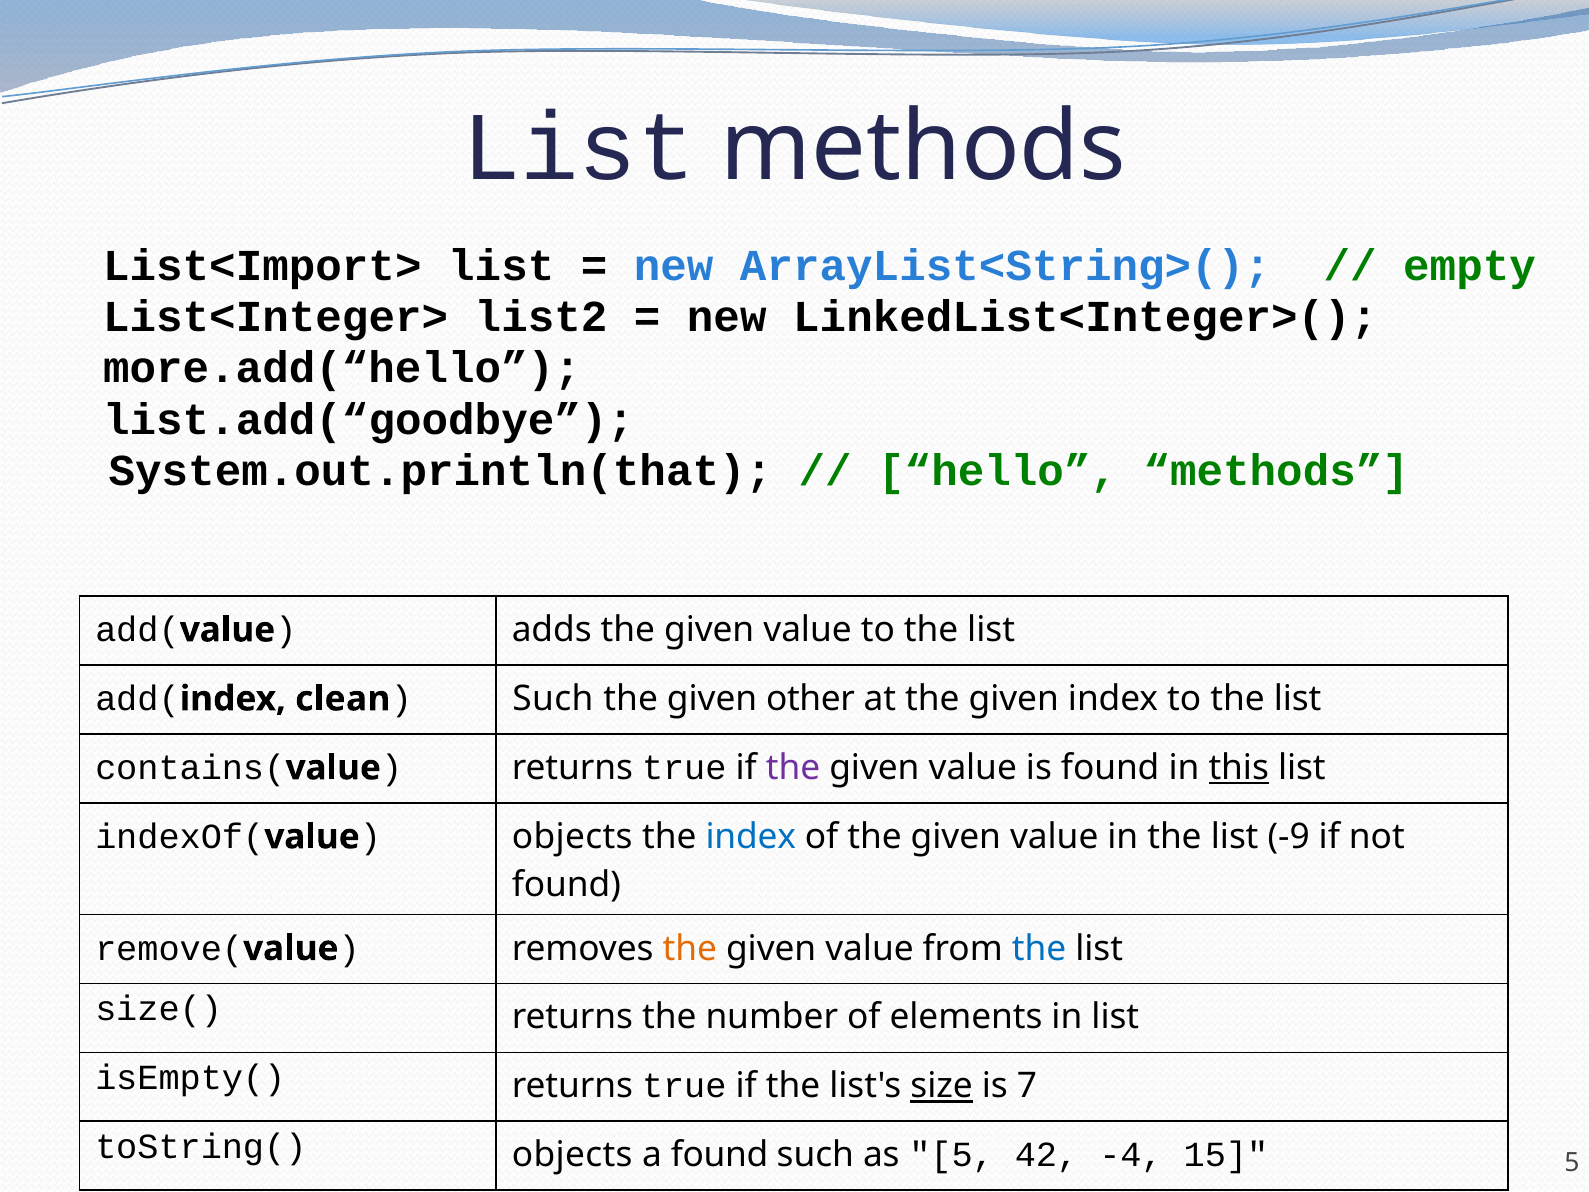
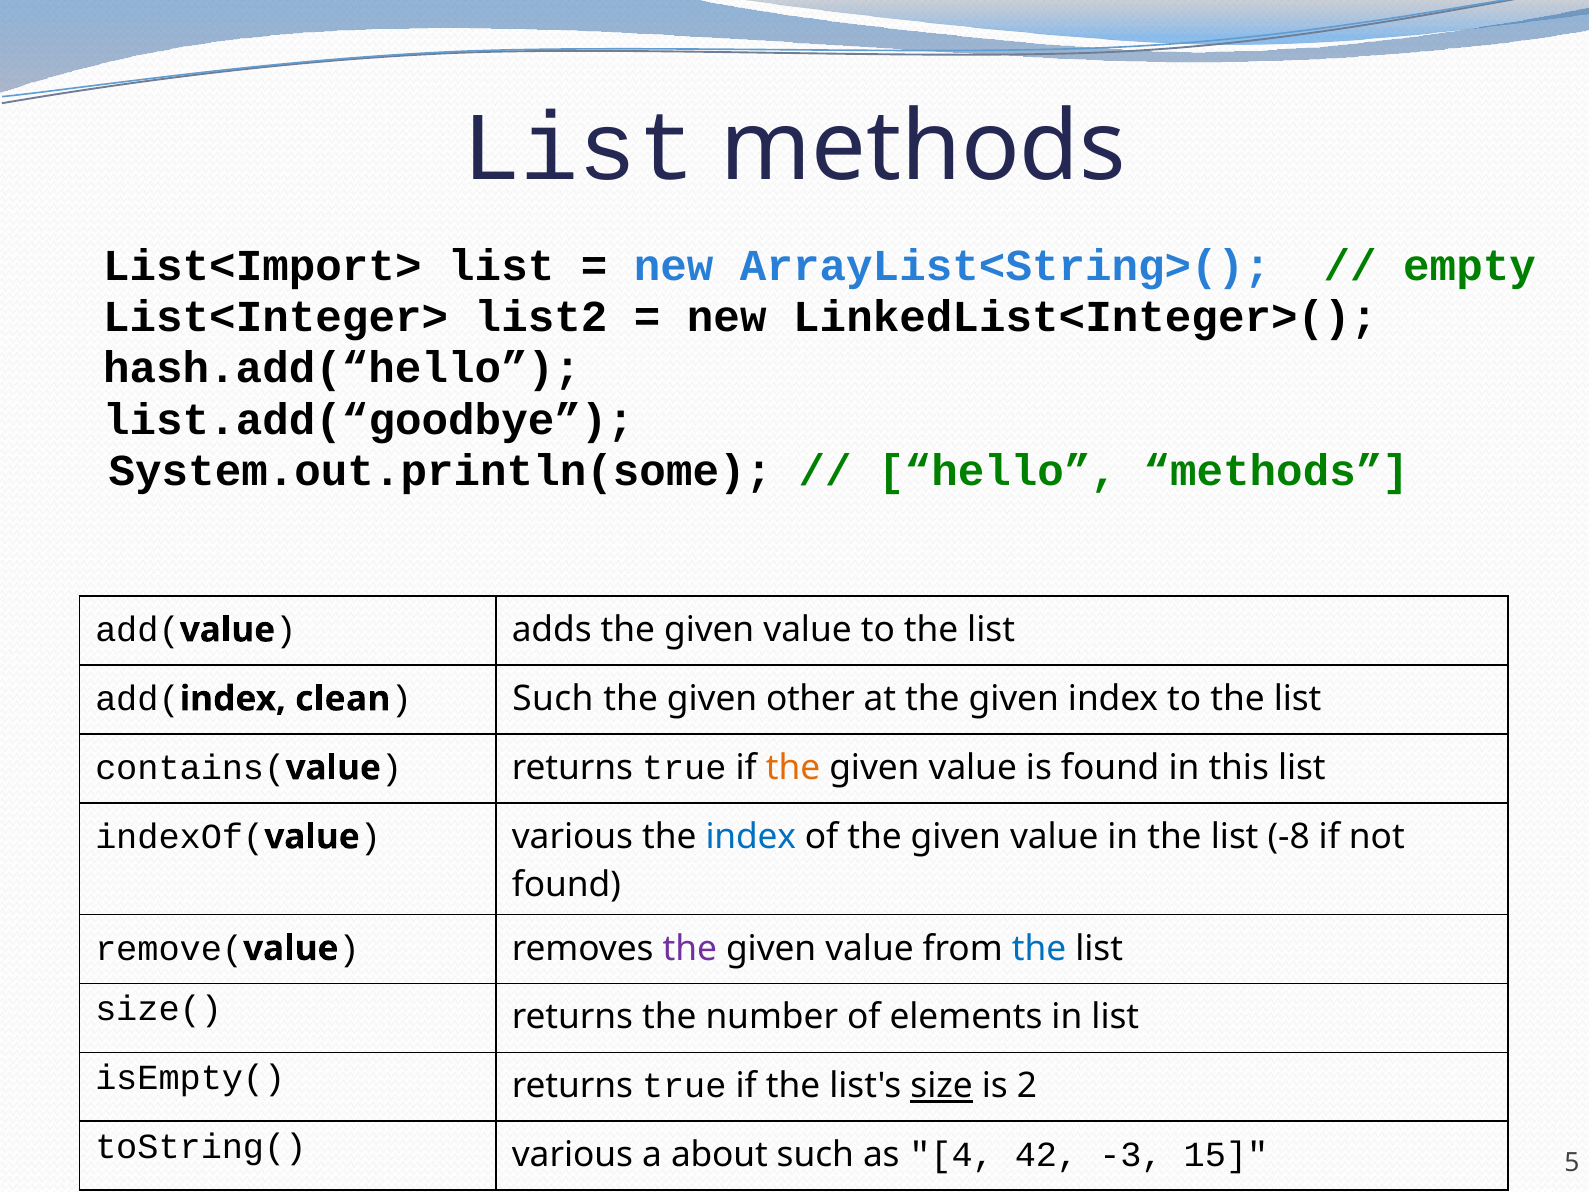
more.add(“hello: more.add(“hello -> hash.add(“hello (342, 368)
System.out.println(that: System.out.println(that -> System.out.println(some (440, 471)
the colour: purple -> orange (793, 768)
this underline: present -> none (1239, 768)
objects: objects -> various (572, 837)
-9: -9 -> -8 (1289, 837)
the colour: orange -> purple (690, 948)
7: 7 -> 2 (1027, 1086)
toString( objects: objects -> various (572, 1155)
a found: found -> about (719, 1155)
as 5: 5 -> 4 (952, 1155)
-4: -4 -> -3 (1131, 1155)
